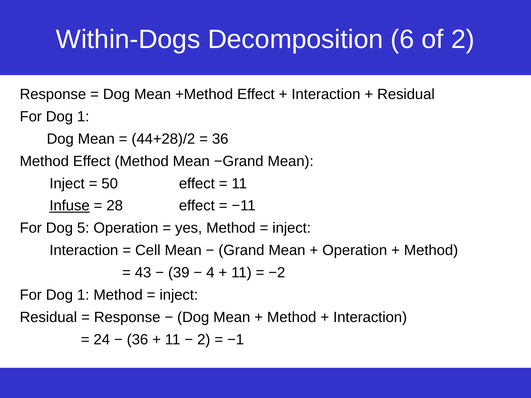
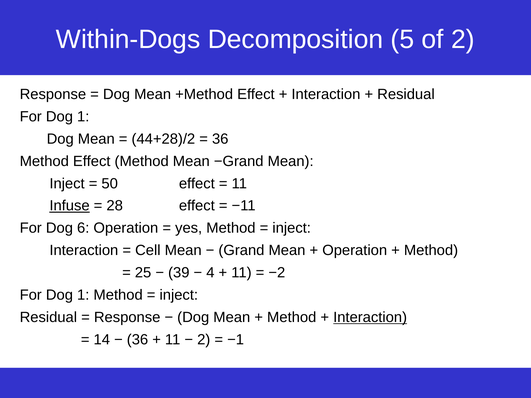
6: 6 -> 5 (402, 39)
5: 5 -> 6 (83, 228)
43: 43 -> 25 (143, 273)
Interaction underline: none -> present (370, 318)
24: 24 -> 14 (102, 340)
